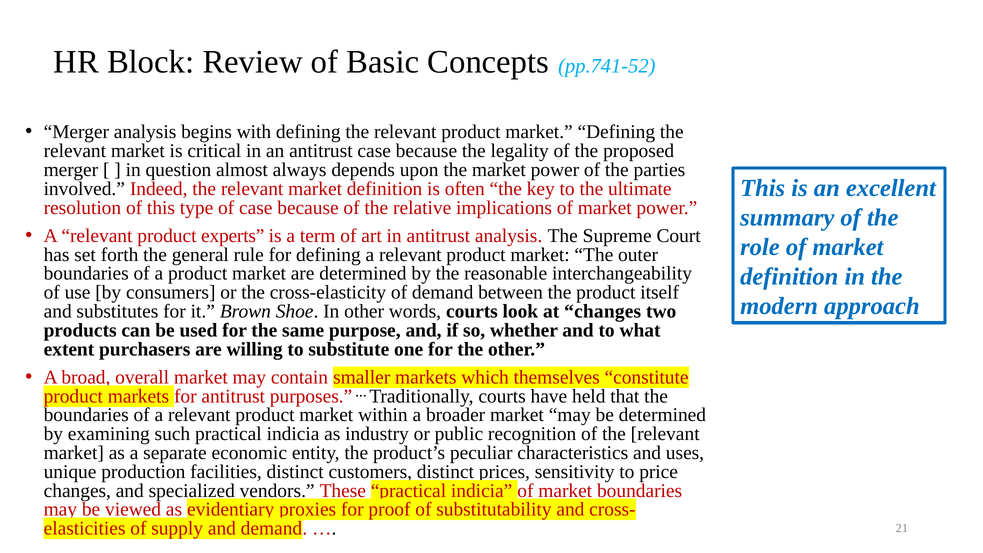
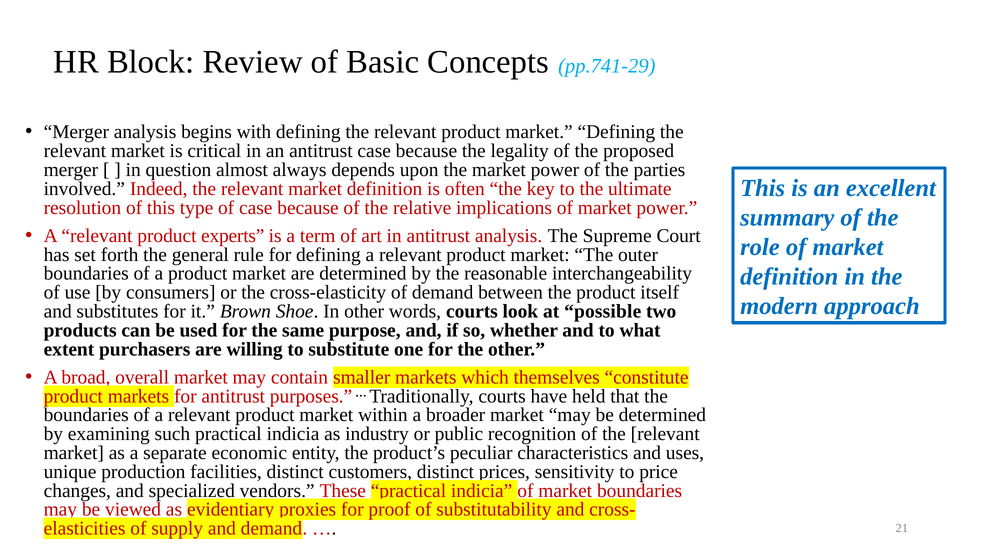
pp.741-52: pp.741-52 -> pp.741-29 (607, 66)
at changes: changes -> possible (603, 311)
